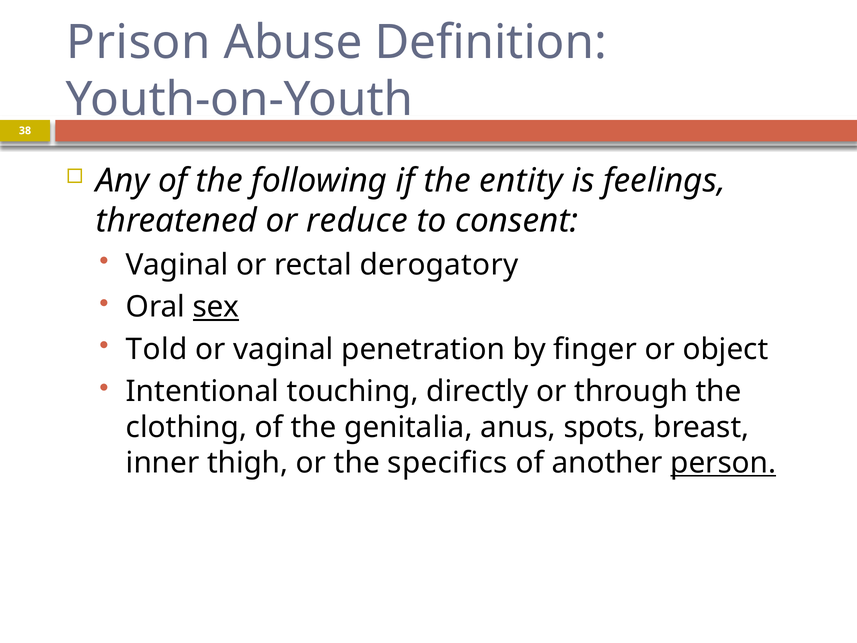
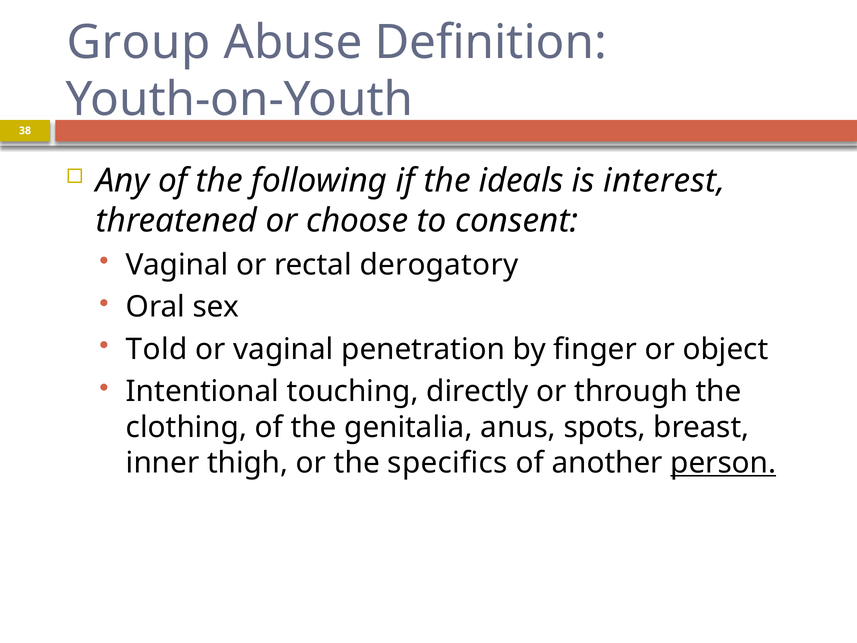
Prison: Prison -> Group (138, 43)
entity: entity -> ideals (521, 181)
feelings: feelings -> interest (664, 181)
reduce: reduce -> choose (357, 221)
sex underline: present -> none (216, 307)
